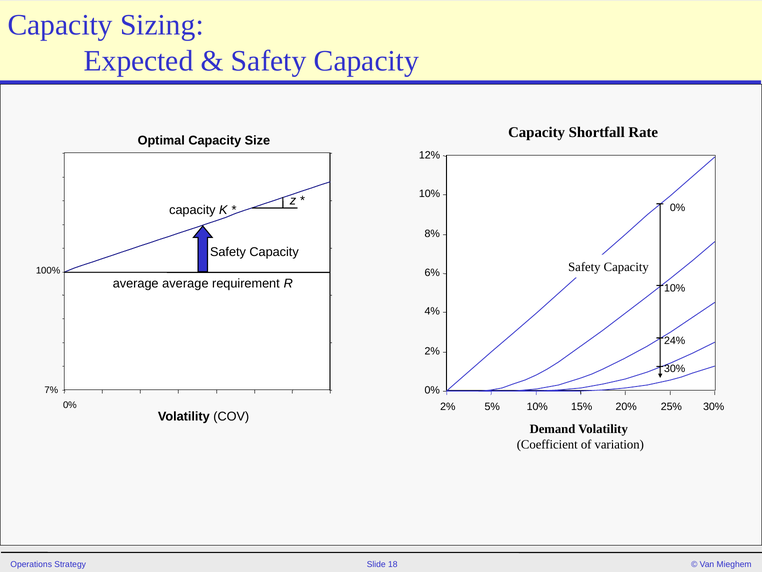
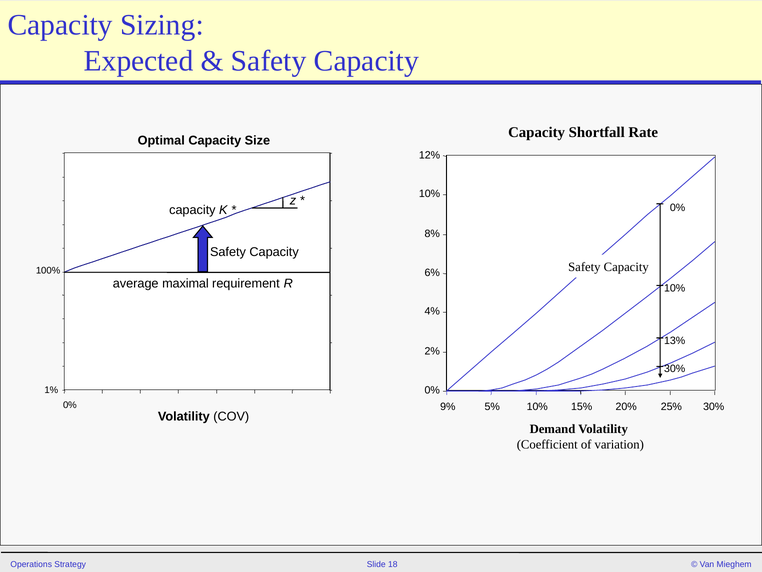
average average: average -> maximal (185, 283)
24%: 24% -> 13% (675, 341)
7%: 7% -> 1% (51, 390)
2%: 2% -> 9% (448, 406)
